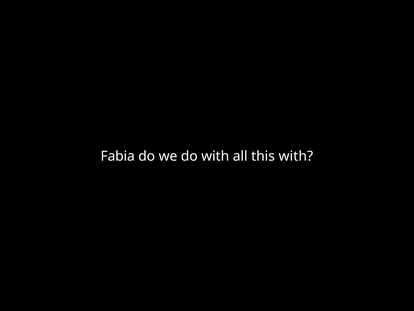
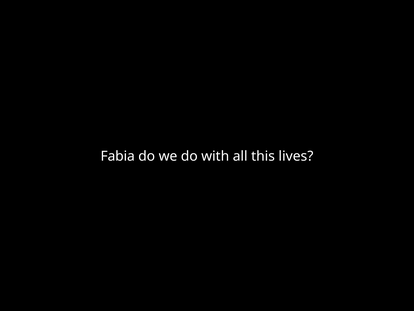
this with: with -> lives (296, 156)
